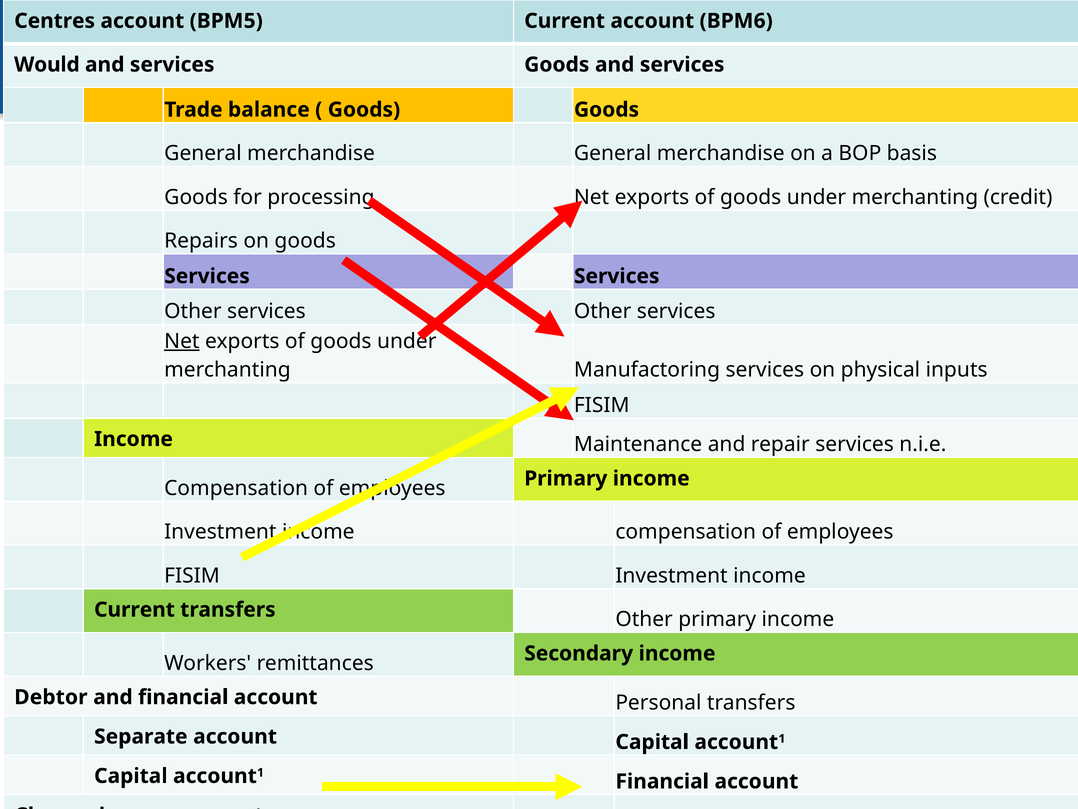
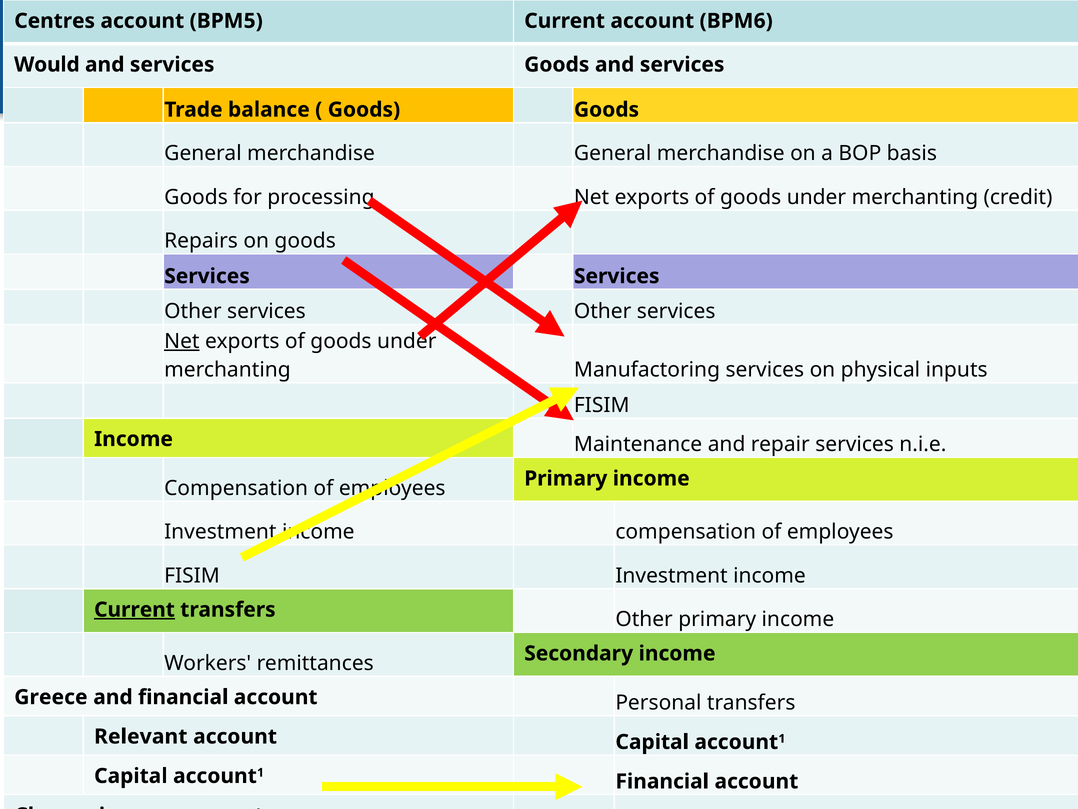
Current underline: none -> present (134, 609)
Debtor: Debtor -> Greece (51, 697)
Separate: Separate -> Relevant (141, 736)
